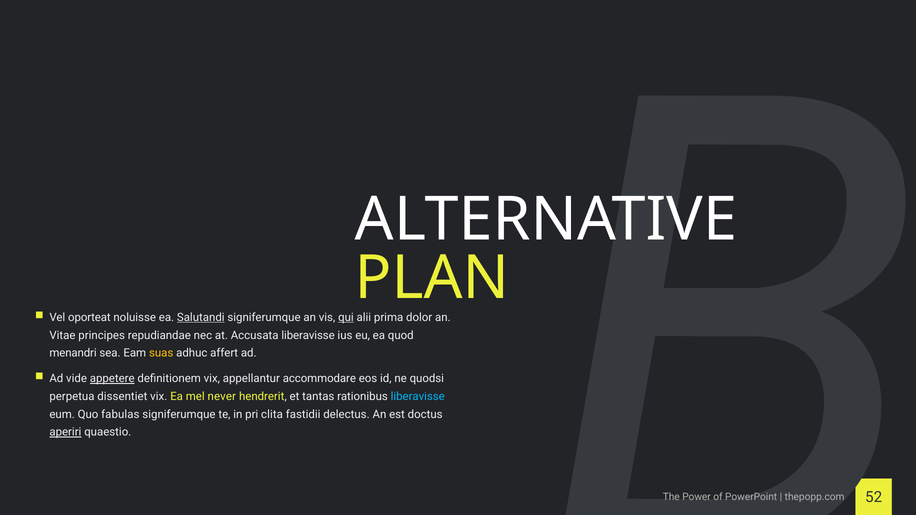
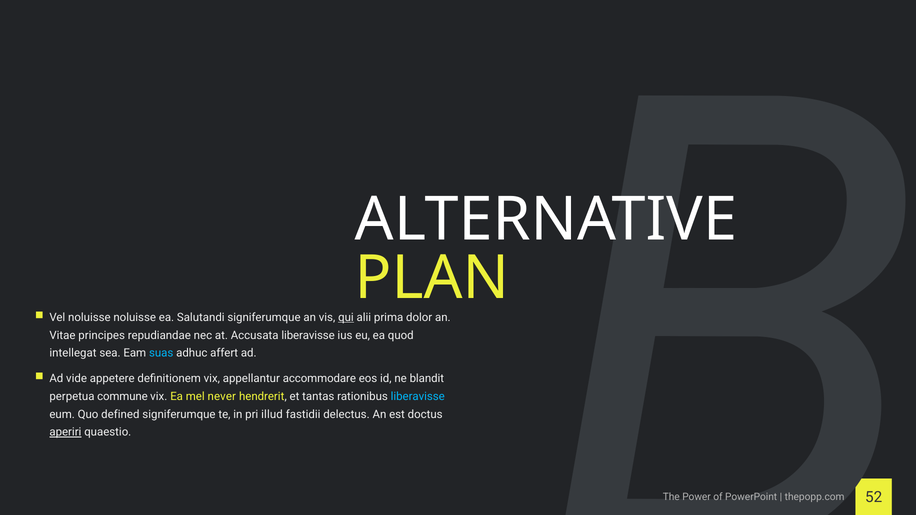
Vel oporteat: oporteat -> noluisse (89, 317)
Salutandi underline: present -> none (201, 317)
menandri: menandri -> intellegat (73, 353)
suas colour: yellow -> light blue (161, 353)
appetere underline: present -> none (112, 379)
quodsi: quodsi -> blandit (427, 379)
dissentiet: dissentiet -> commune (122, 397)
fabulas: fabulas -> defined (120, 414)
clita: clita -> illud (272, 414)
